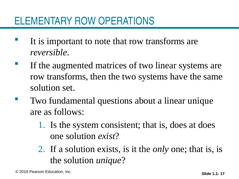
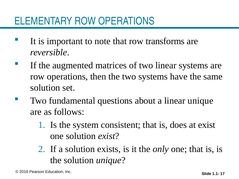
transforms: transforms -> operations (67, 77)
at does: does -> exist (207, 125)
